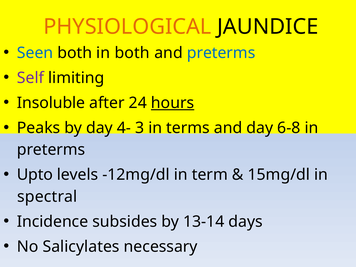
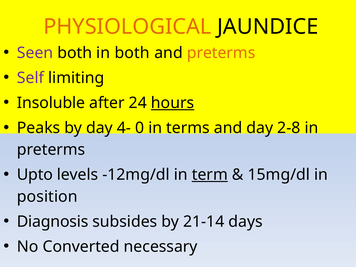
Seen colour: blue -> purple (35, 53)
preterms colour: blue -> orange (221, 53)
3: 3 -> 0 (140, 128)
6-8: 6-8 -> 2-8 (289, 128)
term underline: none -> present (210, 175)
spectral: spectral -> position (47, 197)
Incidence: Incidence -> Diagnosis (53, 222)
13-14: 13-14 -> 21-14 (204, 222)
Salicylates: Salicylates -> Converted (81, 247)
